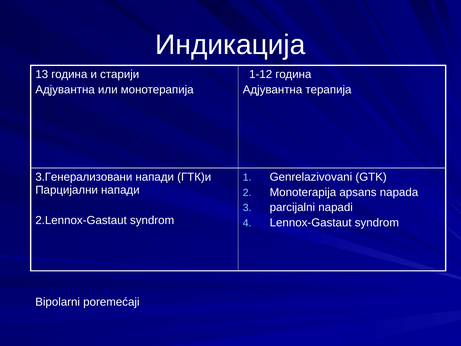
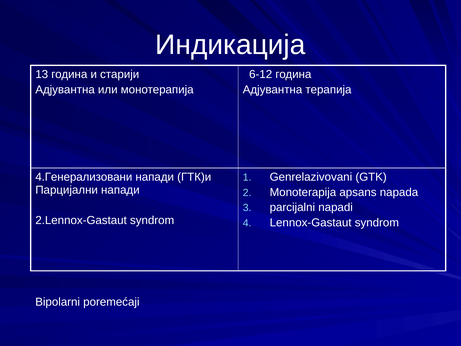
1-12: 1-12 -> 6-12 (261, 74)
3.Генерализовани: 3.Генерализовани -> 4.Генерализовани (84, 177)
